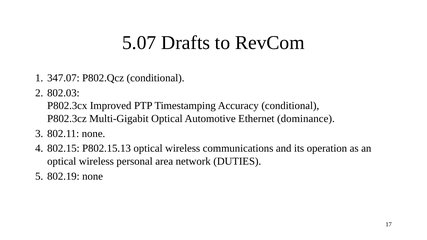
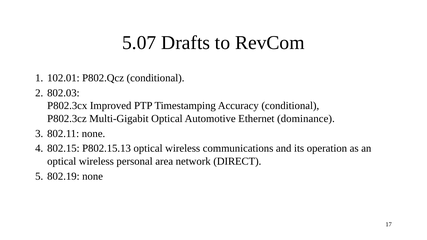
347.07: 347.07 -> 102.01 (63, 78)
DUTIES: DUTIES -> DIRECT (237, 161)
